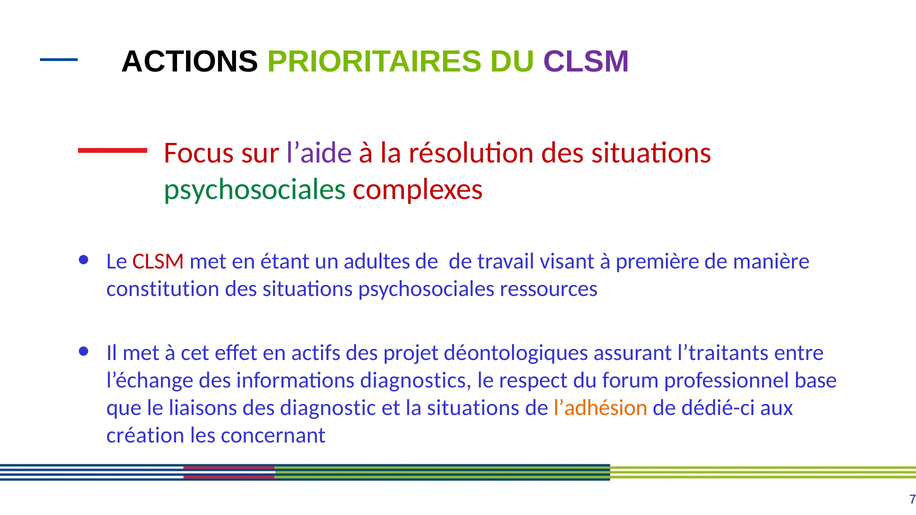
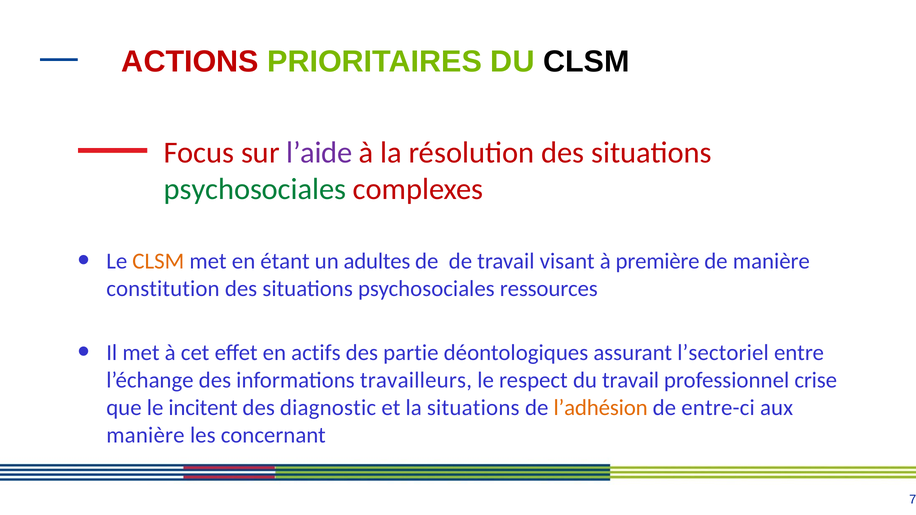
ACTIONS colour: black -> red (190, 62)
CLSM colour: purple -> black (587, 62)
CLSM colour: red -> orange (158, 261)
projet: projet -> partie (411, 353)
l’traitants: l’traitants -> l’sectoriel (723, 353)
diagnostics: diagnostics -> travailleurs (416, 380)
du forum: forum -> travail (631, 380)
base: base -> crise (816, 380)
liaisons: liaisons -> incitent (203, 408)
dédié-ci: dédié-ci -> entre-ci (718, 408)
création: création -> manière (145, 435)
